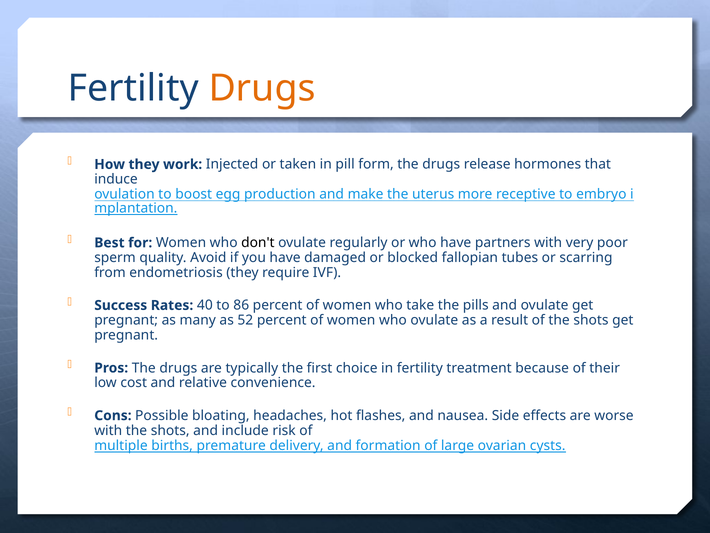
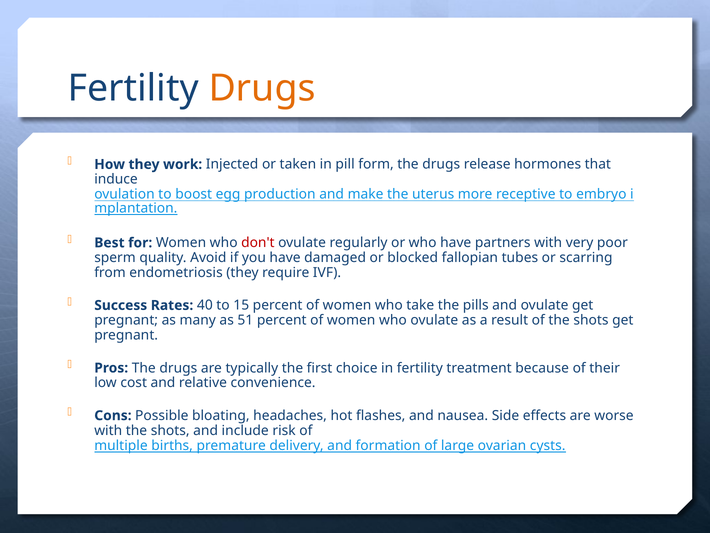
don't colour: black -> red (258, 243)
86: 86 -> 15 (241, 305)
52: 52 -> 51 (245, 320)
